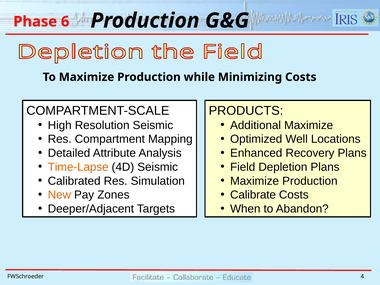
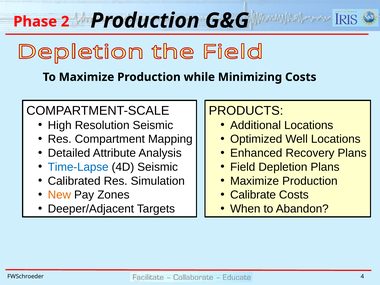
6: 6 -> 2 (65, 22)
Additional Maximize: Maximize -> Locations (309, 125)
Time-Lapse colour: orange -> blue (78, 167)
